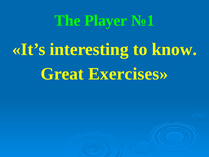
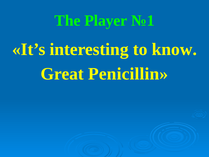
Exercises: Exercises -> Penicillin (128, 74)
